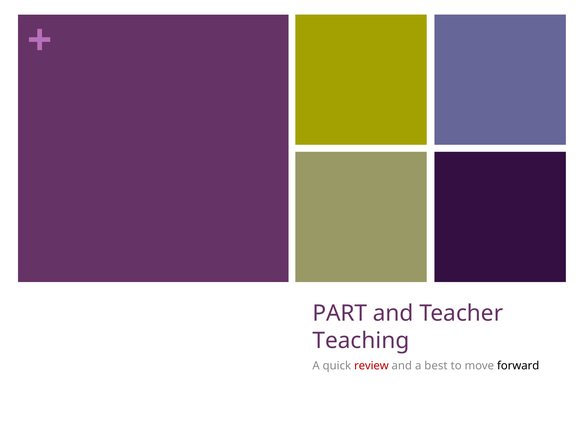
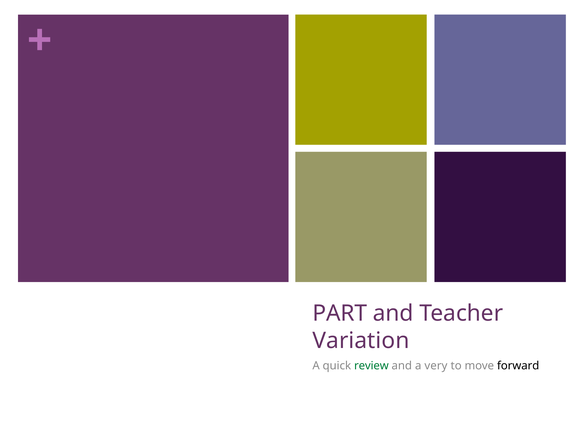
Teaching: Teaching -> Variation (361, 341)
review colour: red -> green (371, 366)
best: best -> very (436, 366)
